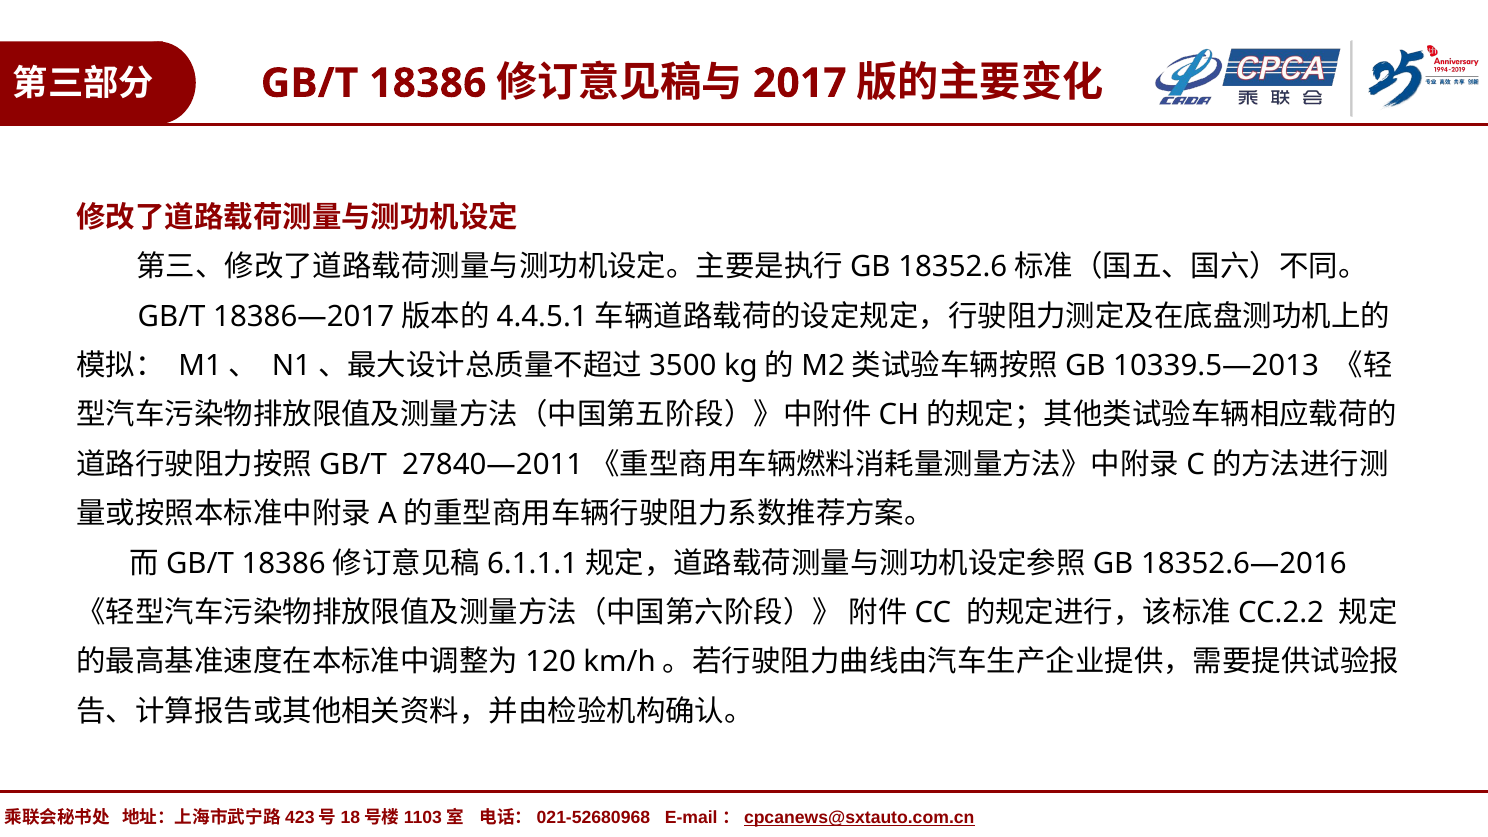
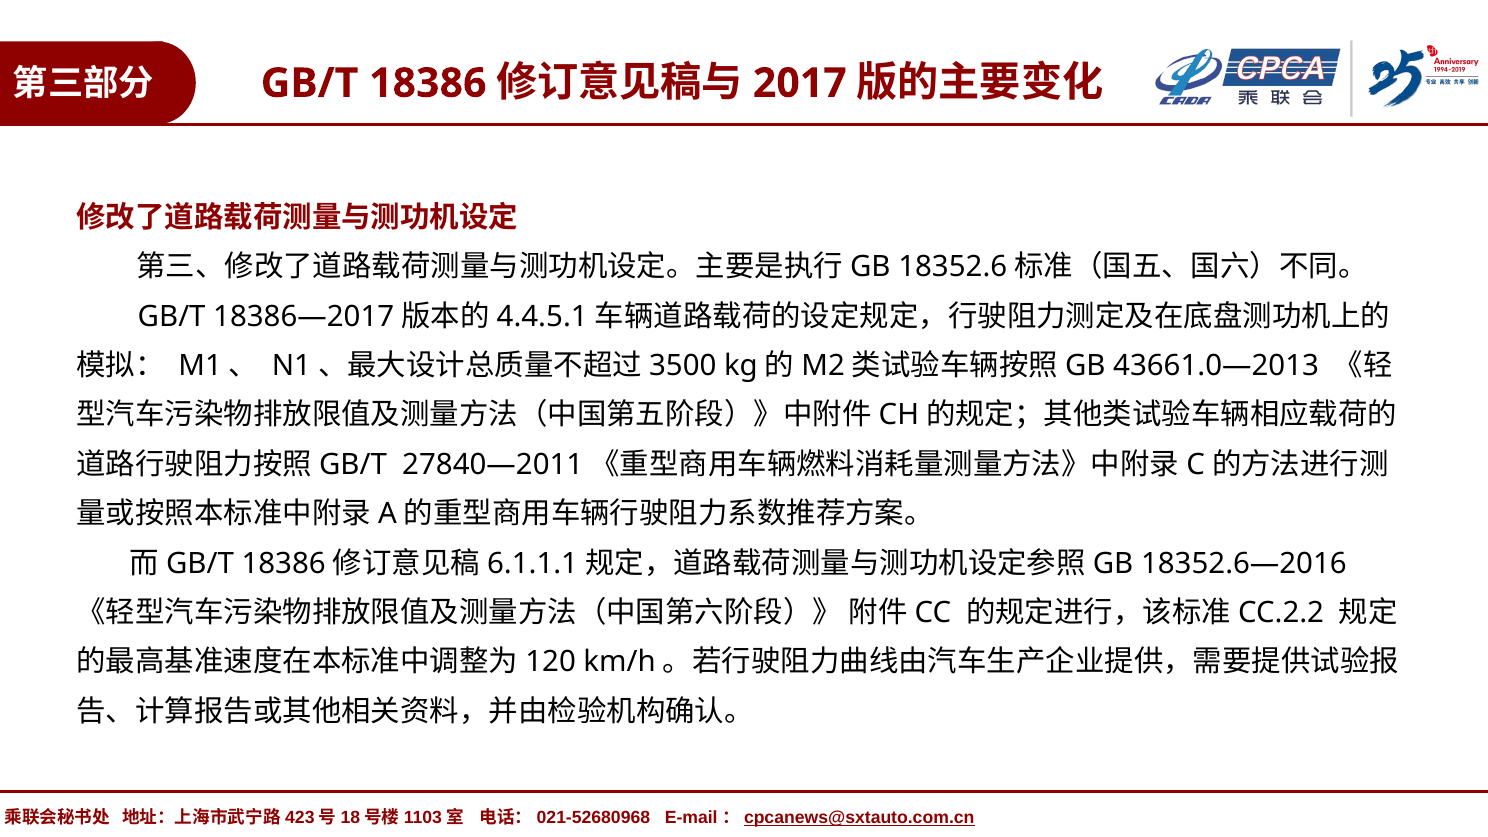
10339.5—2013: 10339.5—2013 -> 43661.0—2013 (1216, 366)
